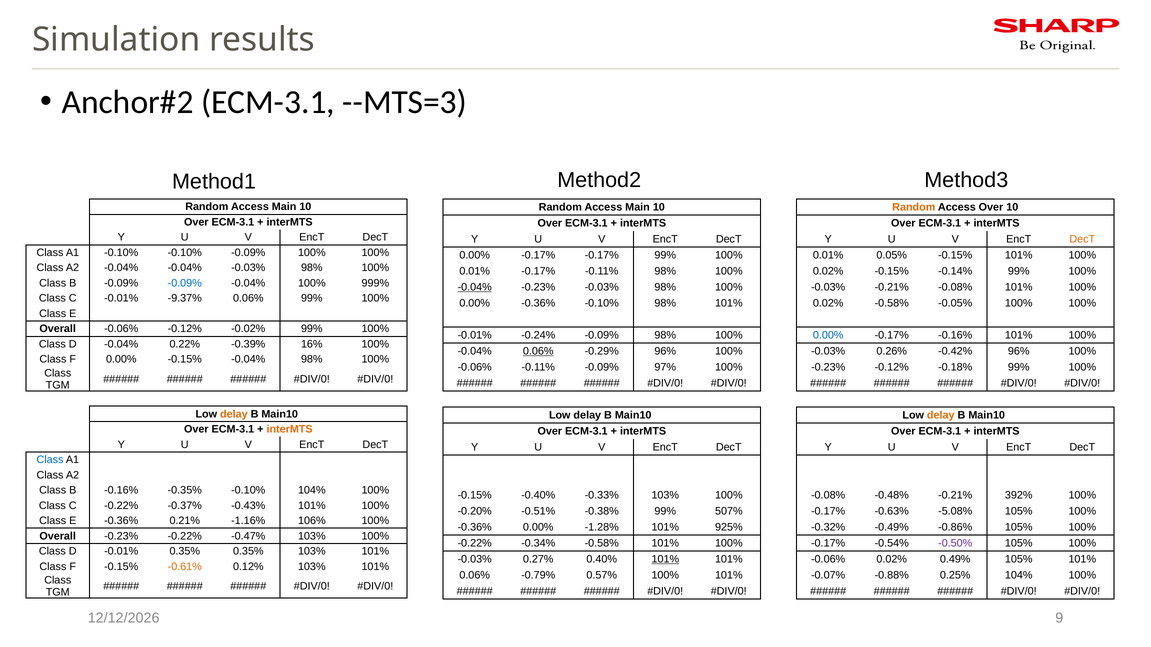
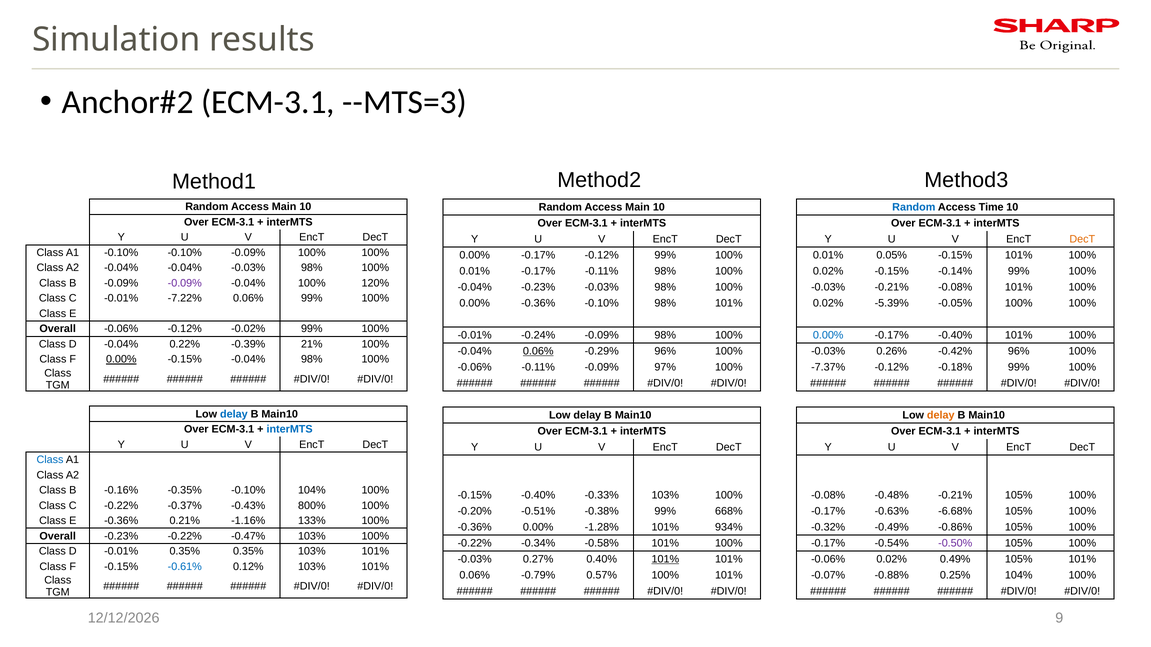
Random colour: orange -> blue (914, 207)
Access Over: Over -> Time (991, 207)
-0.17% -0.17%: -0.17% -> -0.12% (602, 255)
-0.09% colour: blue -> purple (185, 283)
999%: 999% -> 120% (375, 283)
-0.04% underline: present -> none (475, 287)
-9.37%: -9.37% -> -7.22% (185, 298)
0.02% -0.58%: -0.58% -> -5.39% (892, 303)
-0.17% -0.16%: -0.16% -> -0.40% (955, 335)
16%: 16% -> 21% (312, 344)
0.00% underline: none -> present (121, 360)
-0.23%: -0.23% -> -7.37% (828, 367)
delay colour: orange -> blue (234, 414)
interMTS colour: orange -> blue (290, 430)
-0.21% 392%: 392% -> 105% (1019, 496)
-0.43% 101%: 101% -> 800% (312, 506)
507%: 507% -> 668% (729, 512)
-5.08%: -5.08% -> -6.68% (955, 512)
106%: 106% -> 133% (312, 521)
925%: 925% -> 934% (729, 528)
-0.61% colour: orange -> blue (185, 567)
